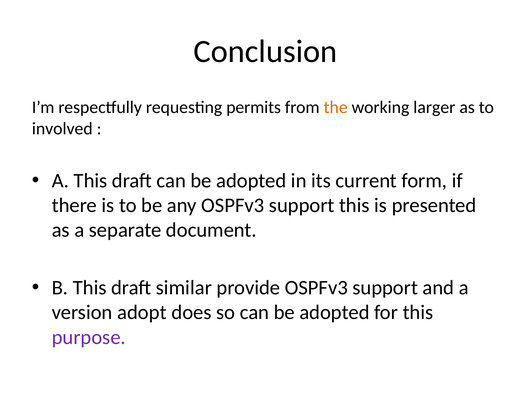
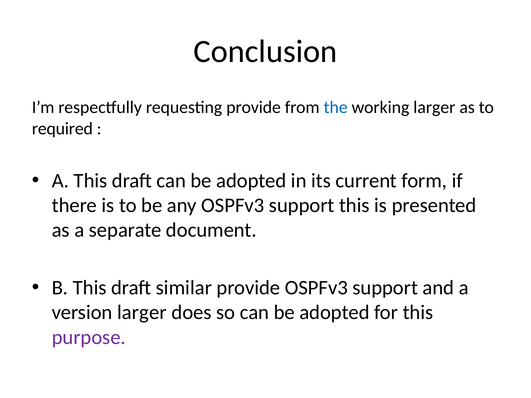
requesting permits: permits -> provide (254, 107)
the colour: orange -> blue (336, 107)
involved: involved -> required (62, 129)
version adopt: adopt -> larger (142, 313)
